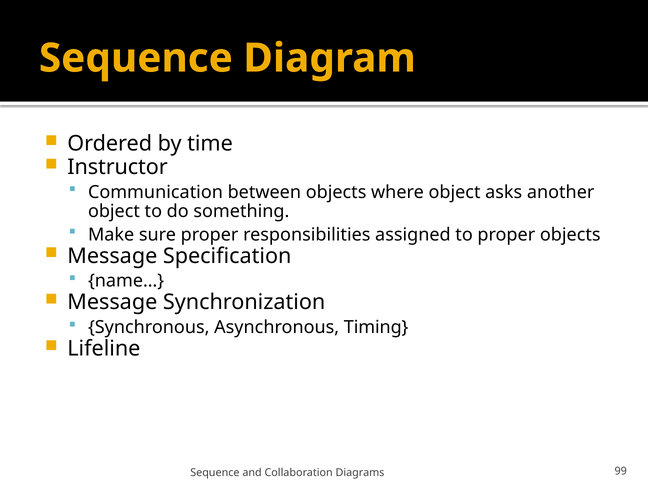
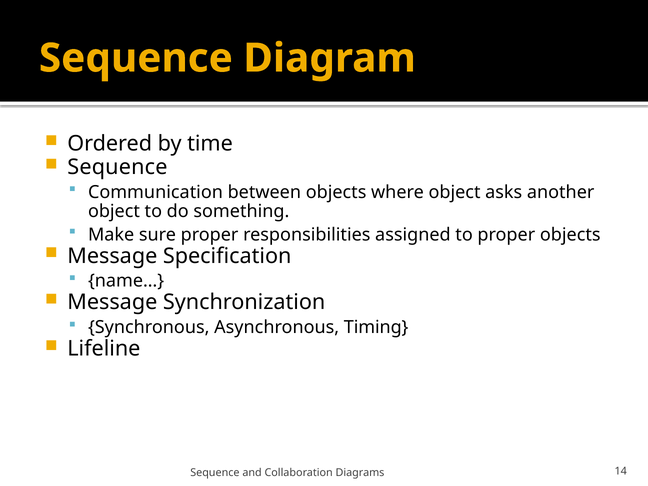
Instructor: Instructor -> Sequence (117, 167)
99: 99 -> 14 (621, 471)
